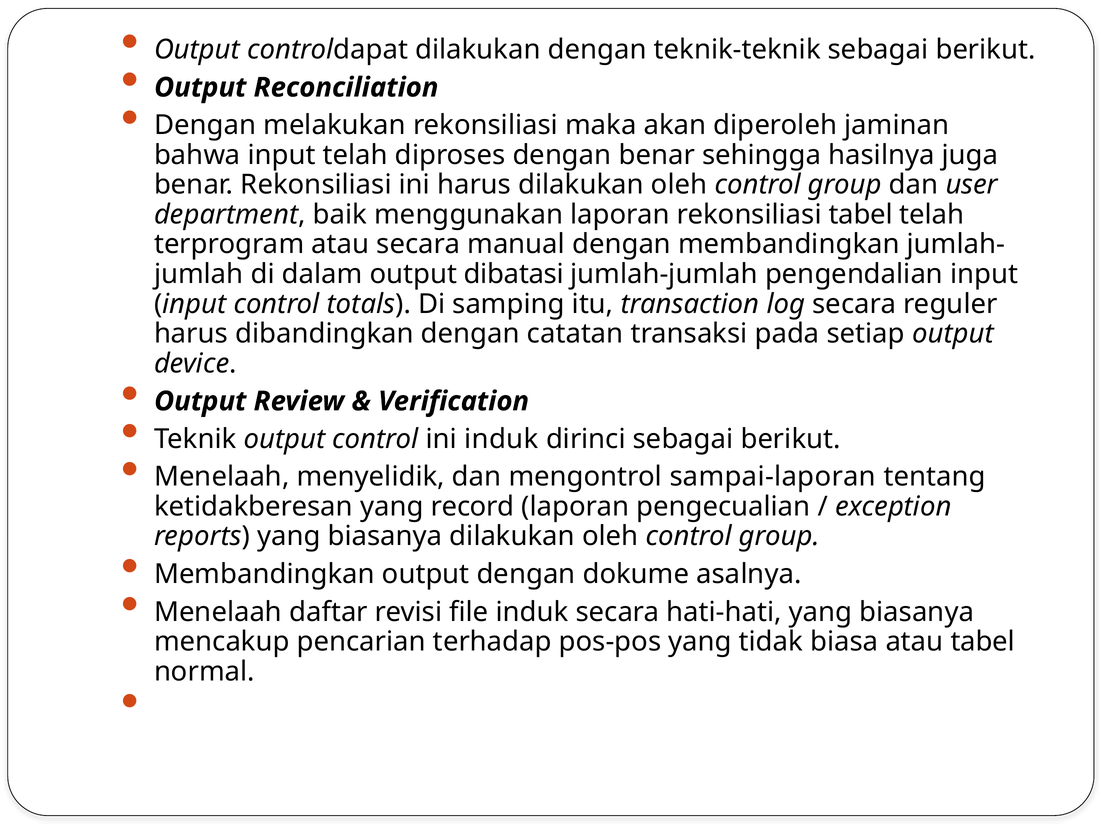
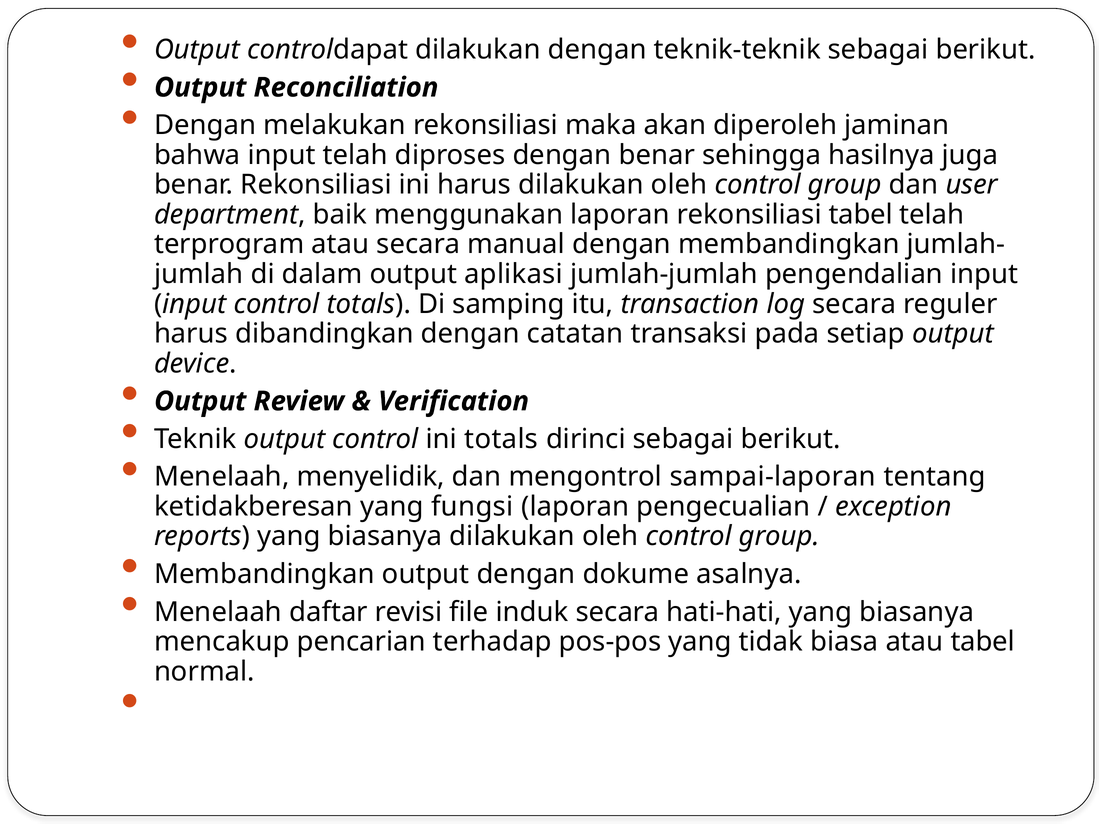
dibatasi: dibatasi -> aplikasi (514, 274)
ini induk: induk -> totals (501, 439)
record: record -> fungsi (472, 506)
